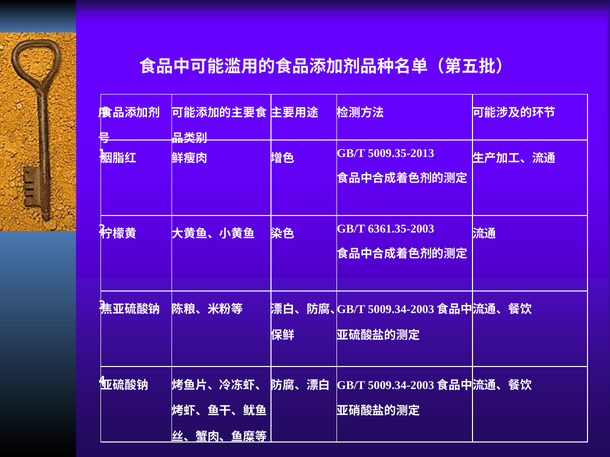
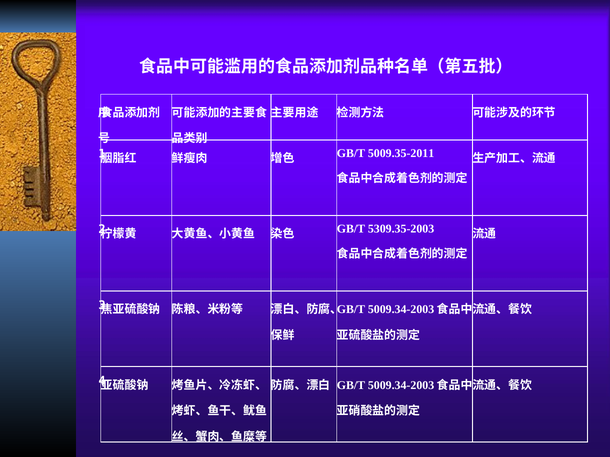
5009.35-2013: 5009.35-2013 -> 5009.35-2011 (401, 153)
6361.35-2003: 6361.35-2003 -> 5309.35-2003 (401, 229)
